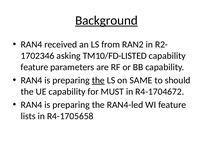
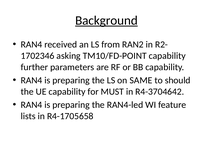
TM10/FD-LISTED: TM10/FD-LISTED -> TM10/FD-POINT (115, 56)
feature: feature -> further (34, 67)
the underline: present -> none (98, 81)
R4-1704672: R4-1704672 -> R4-3704642 (160, 92)
